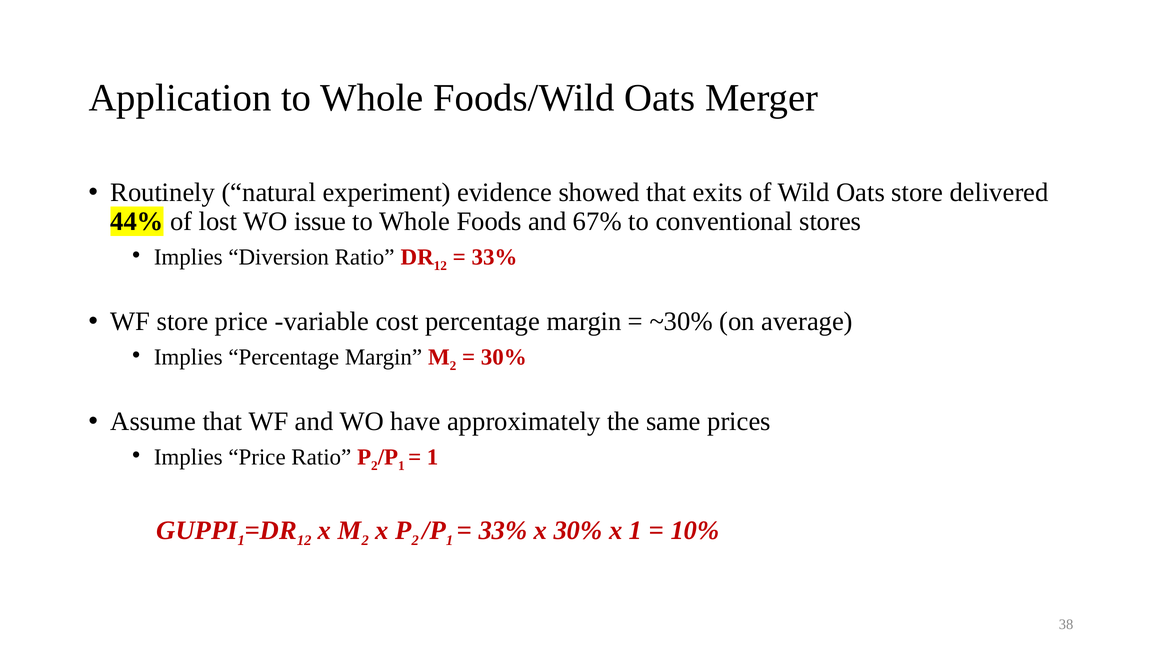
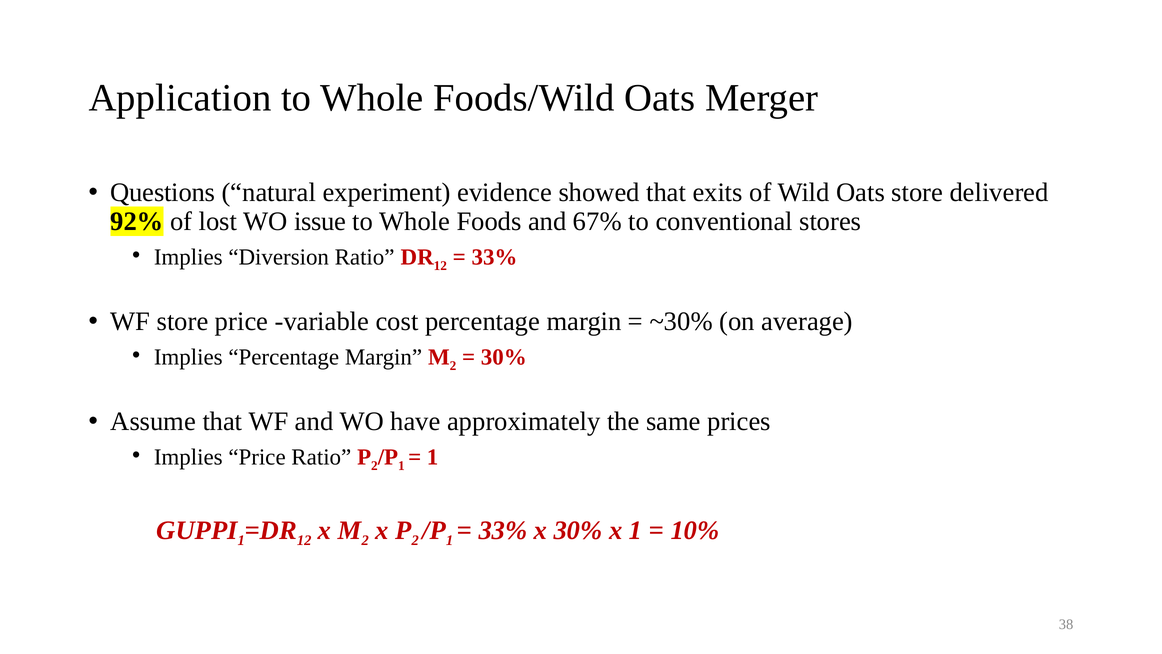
Routinely: Routinely -> Questions (163, 193)
44%: 44% -> 92% (137, 221)
